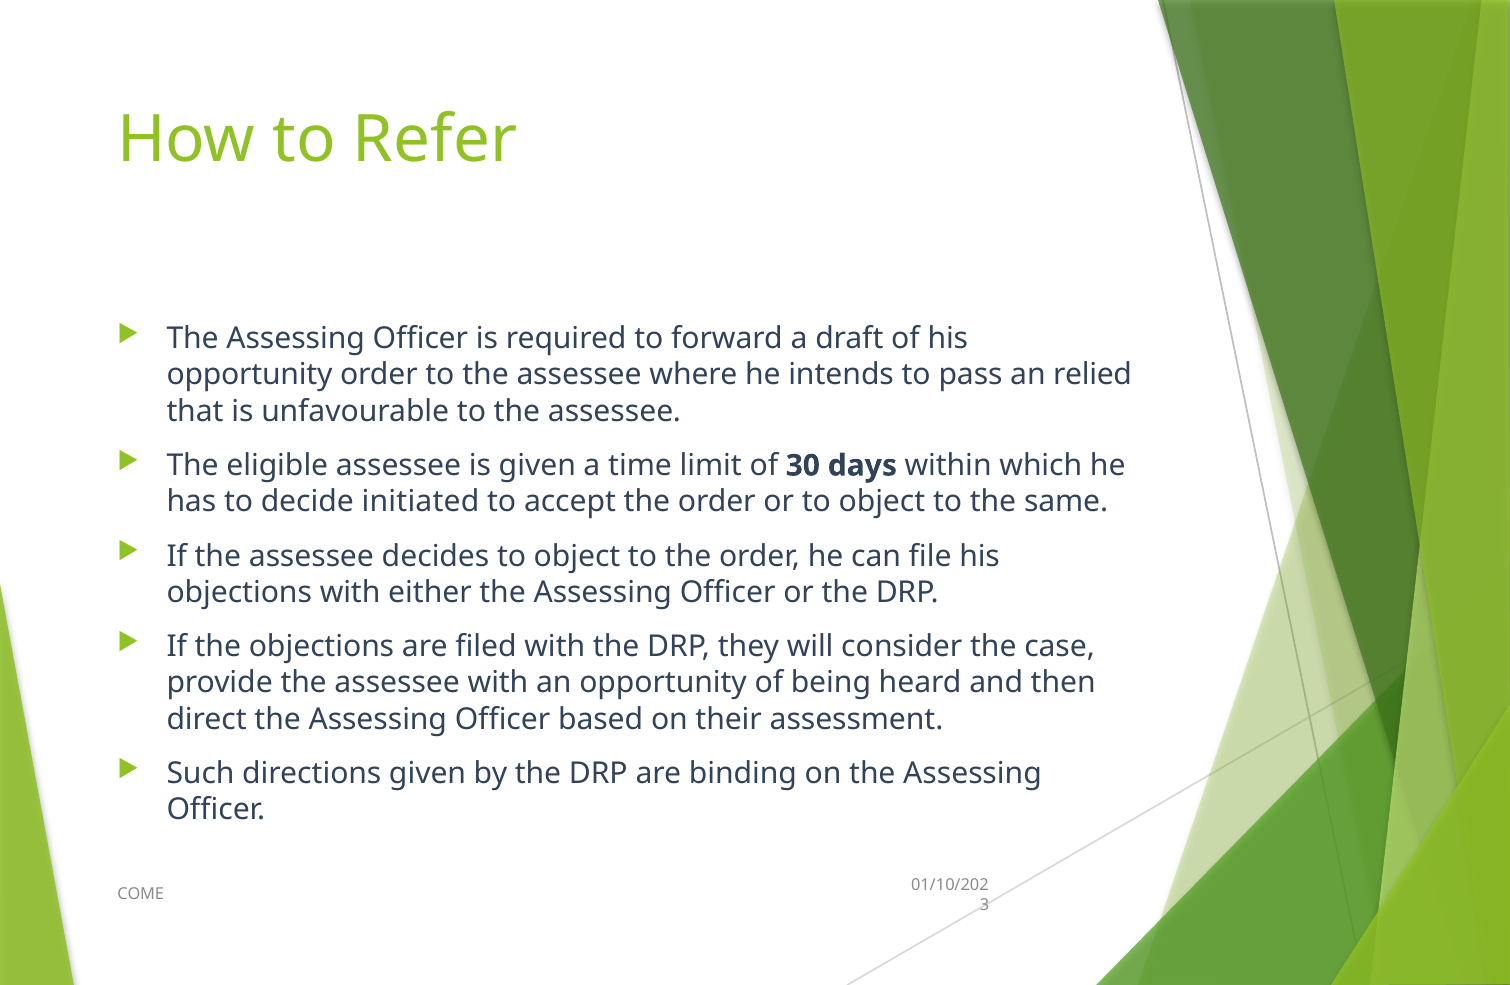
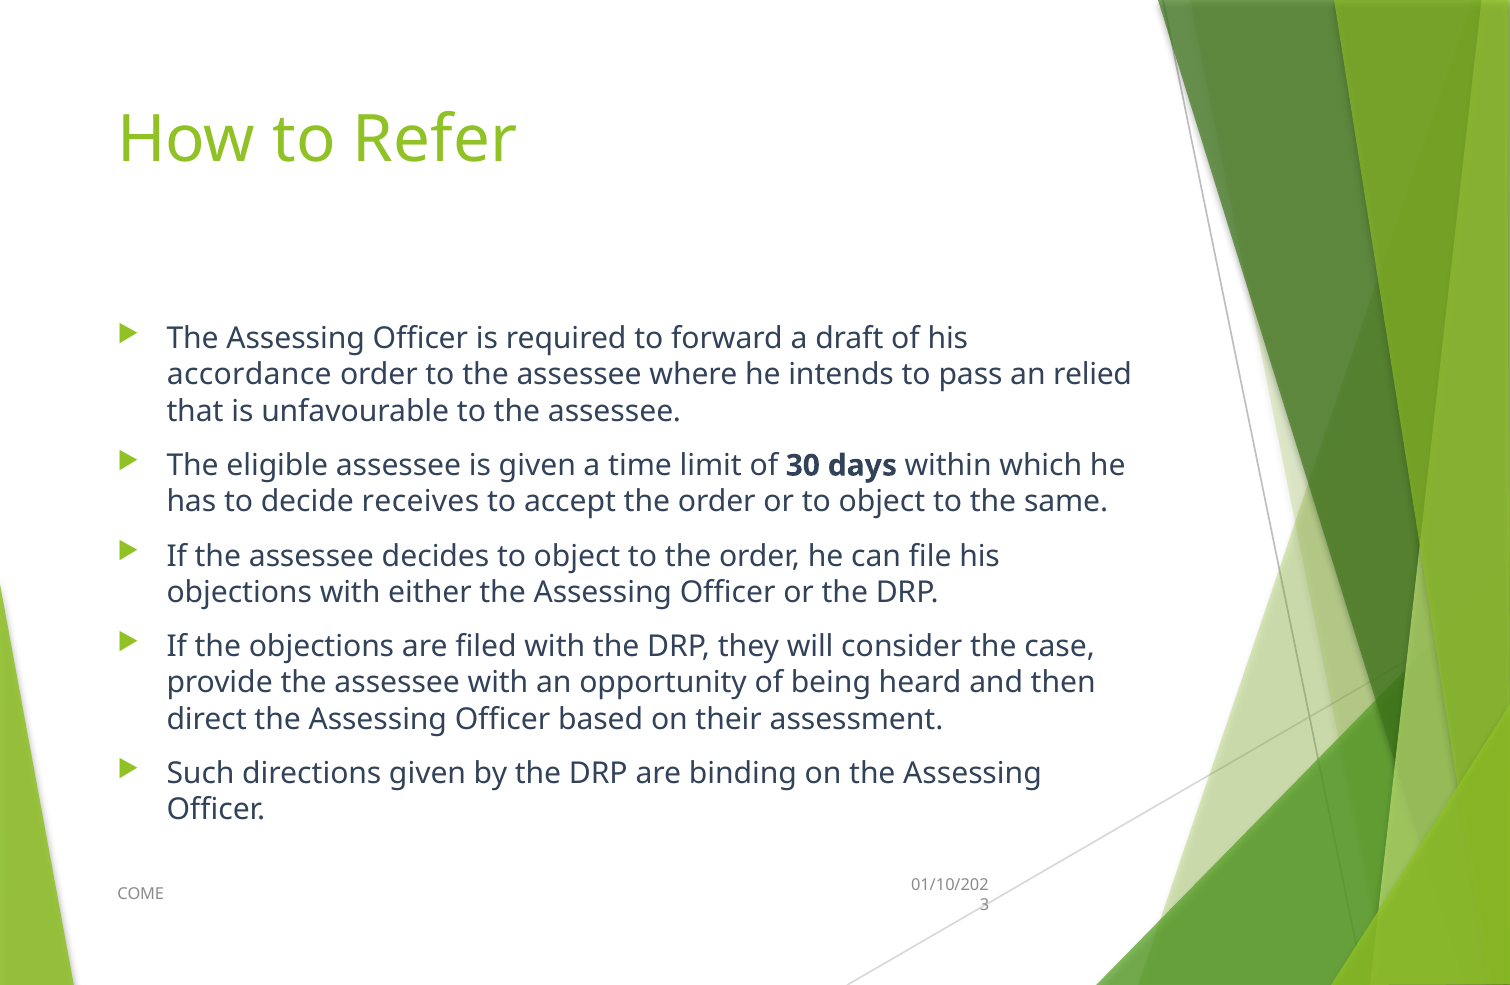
opportunity: opportunity -> accordance (249, 375)
initiated: initiated -> receives (420, 502)
